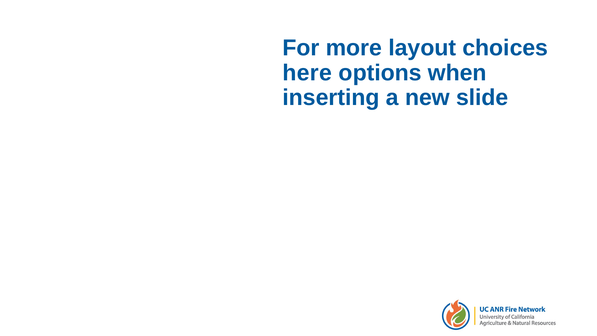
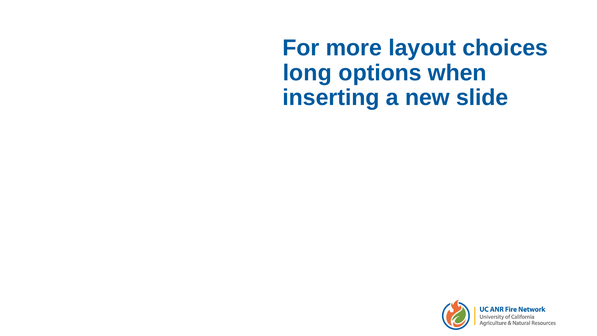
here: here -> long (307, 73)
